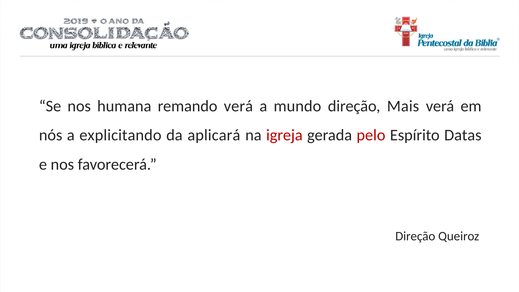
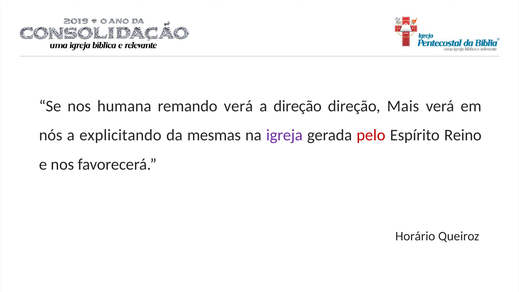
a mundo: mundo -> direção (298, 106)
aplicará: aplicará -> mesmas (214, 135)
igreja colour: red -> purple (284, 135)
Datas: Datas -> Reino (463, 135)
Direção: Direção -> Horário (415, 236)
